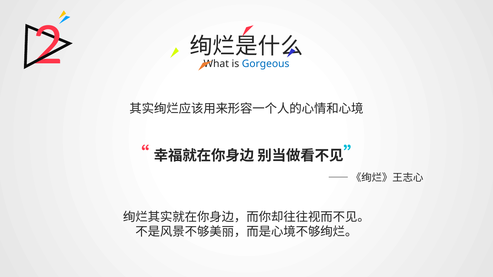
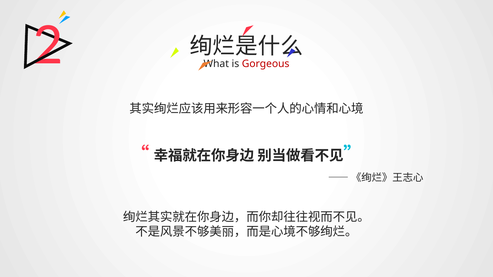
Gorgeous colour: blue -> red (266, 64)
